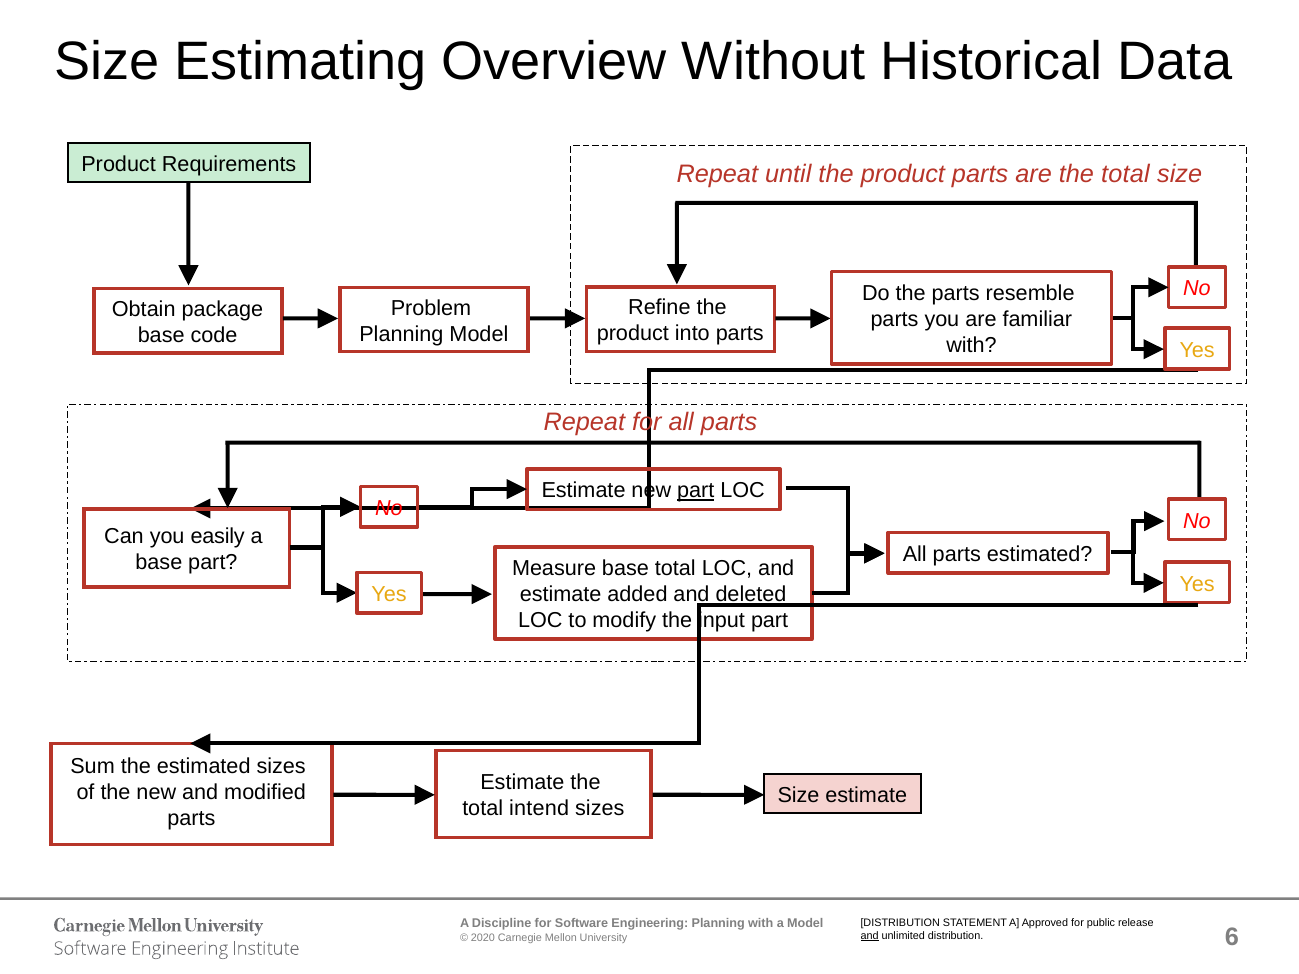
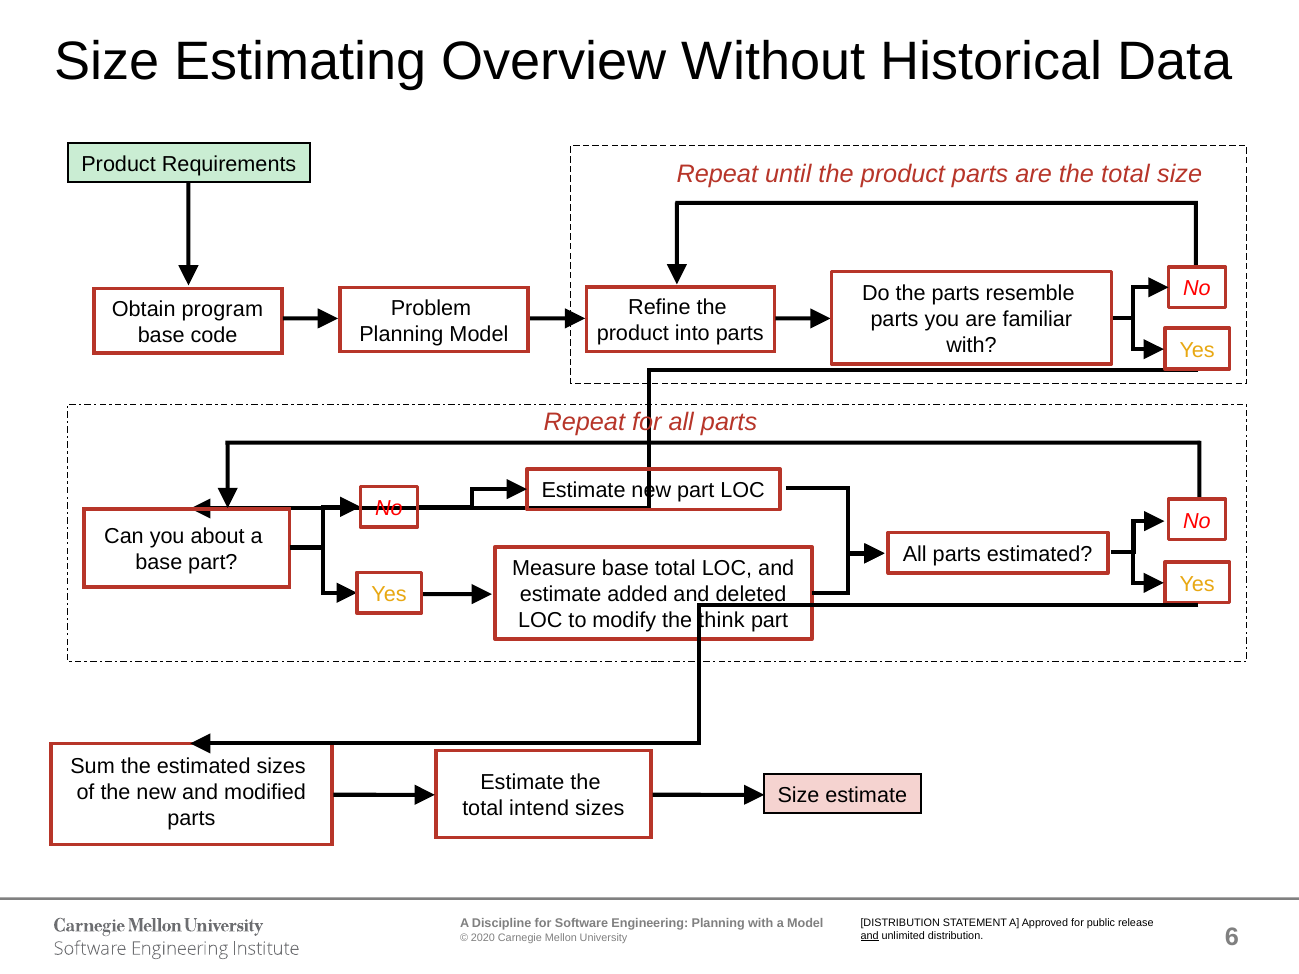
package: package -> program (222, 309)
part underline: present -> none (696, 491)
easily: easily -> about (218, 537)
input: input -> think (721, 621)
